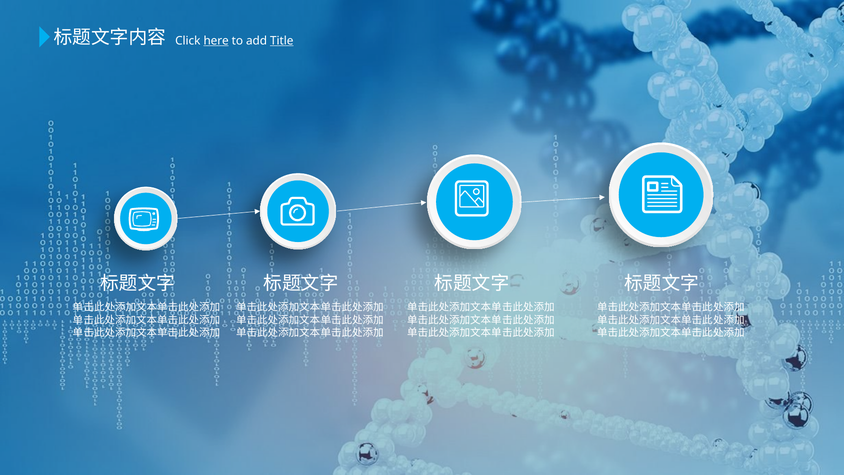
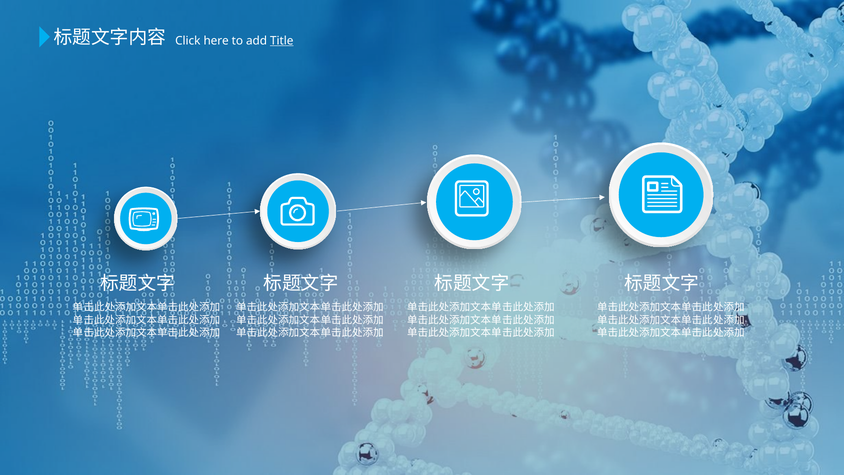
here underline: present -> none (216, 41)
